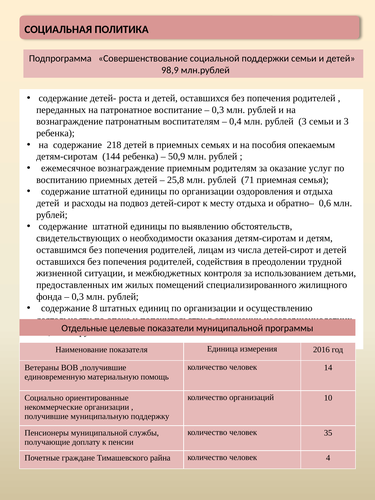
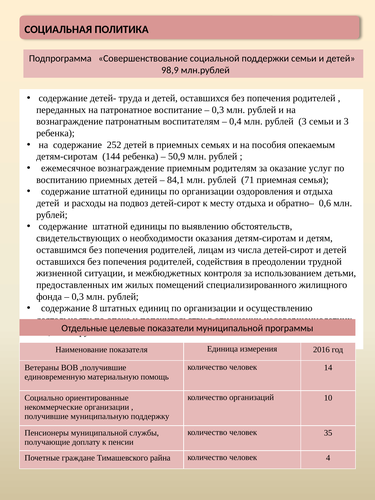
роста: роста -> труда (130, 98)
218: 218 -> 252 (114, 145)
25,8: 25,8 -> 84,1 (176, 180)
